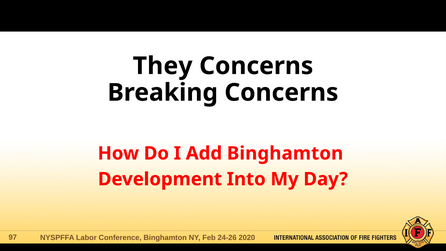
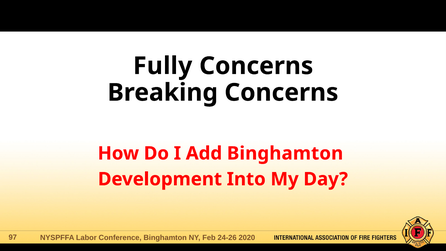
They: They -> Fully (163, 66)
